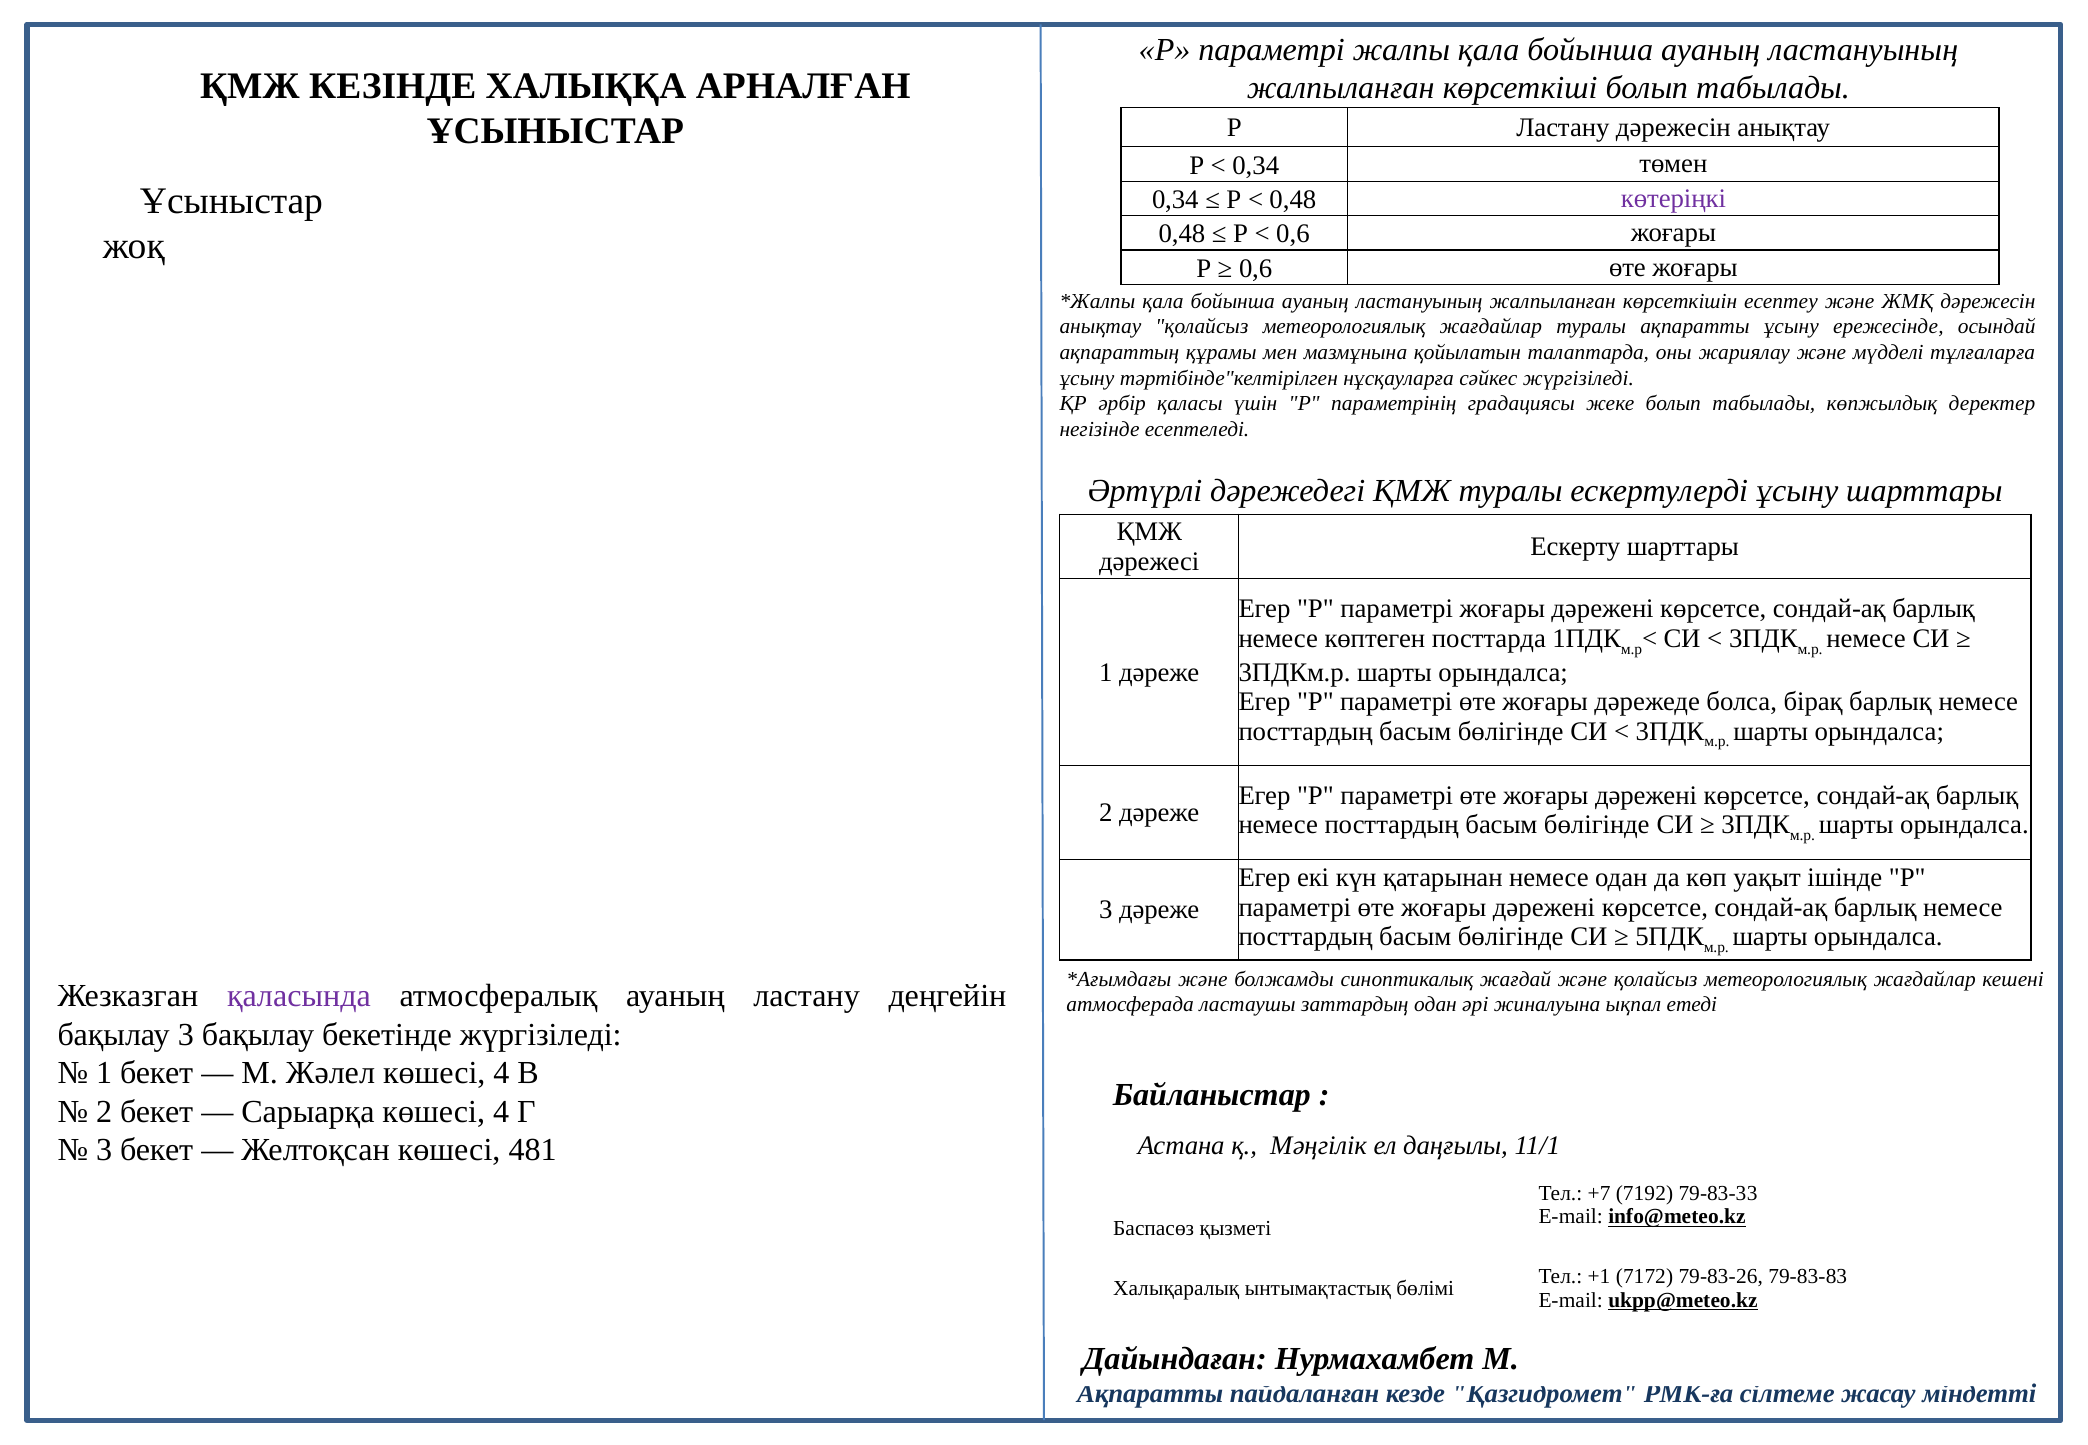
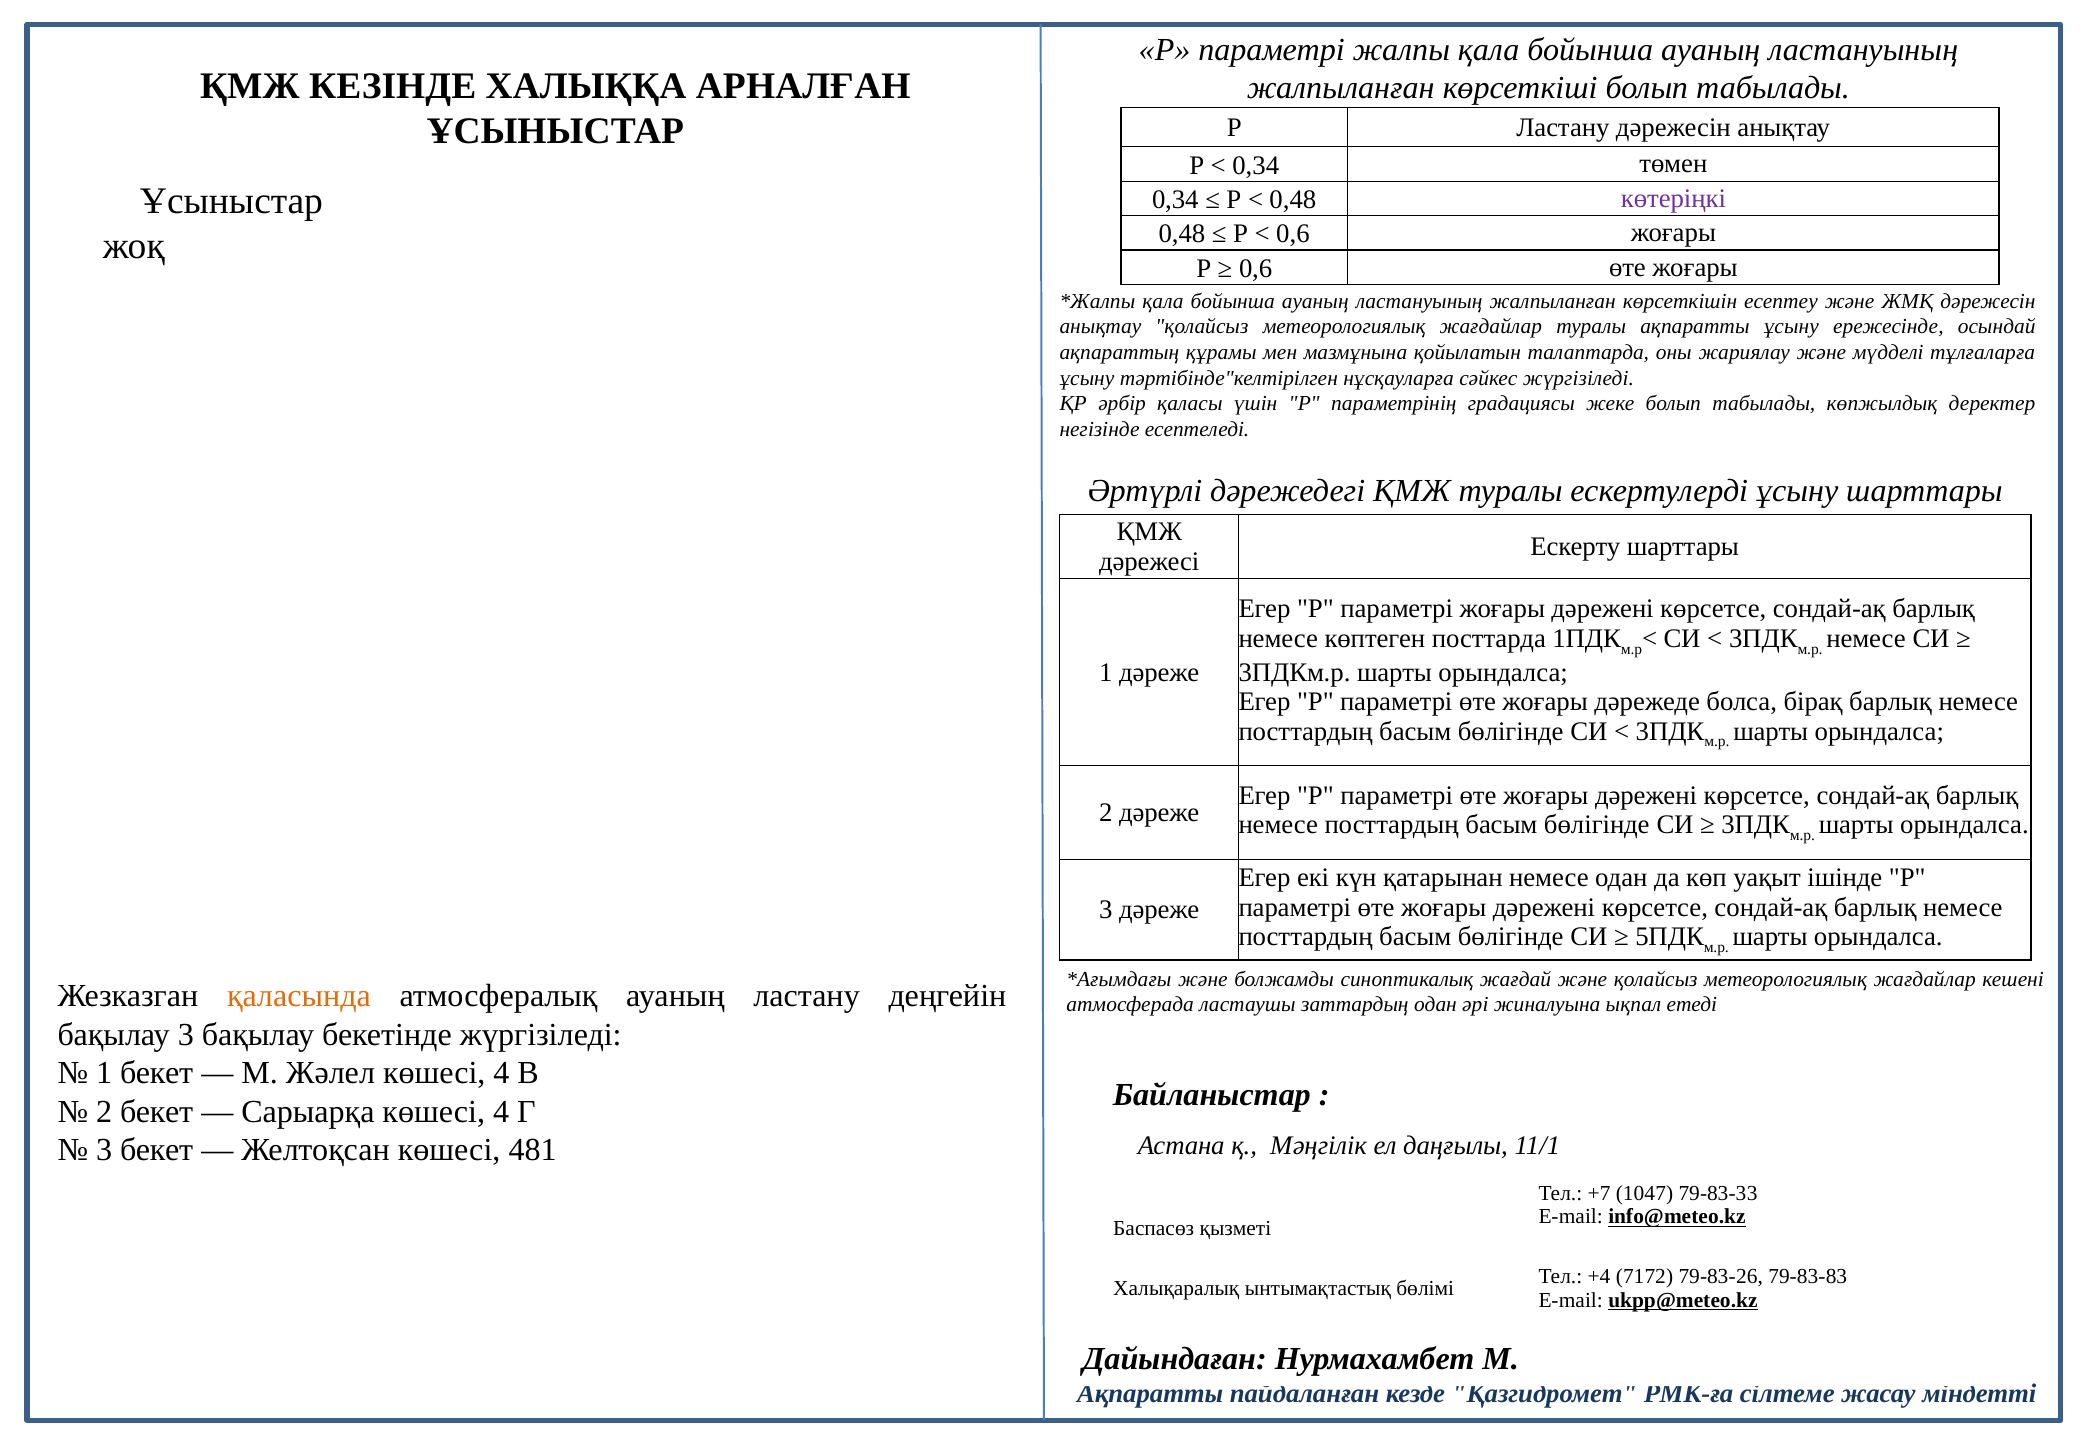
қаласында colour: purple -> orange (299, 996)
7192: 7192 -> 1047 (1644, 1193)
+1: +1 -> +4 (1599, 1277)
